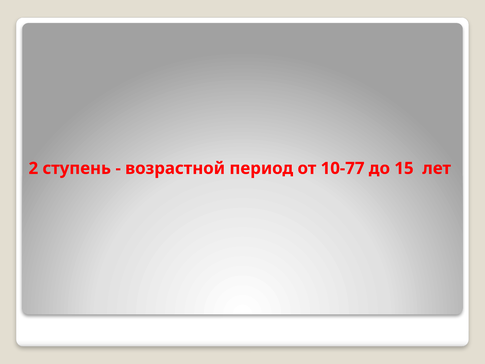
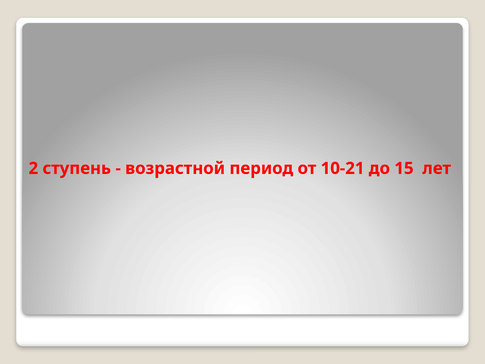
10-77: 10-77 -> 10-21 (343, 168)
